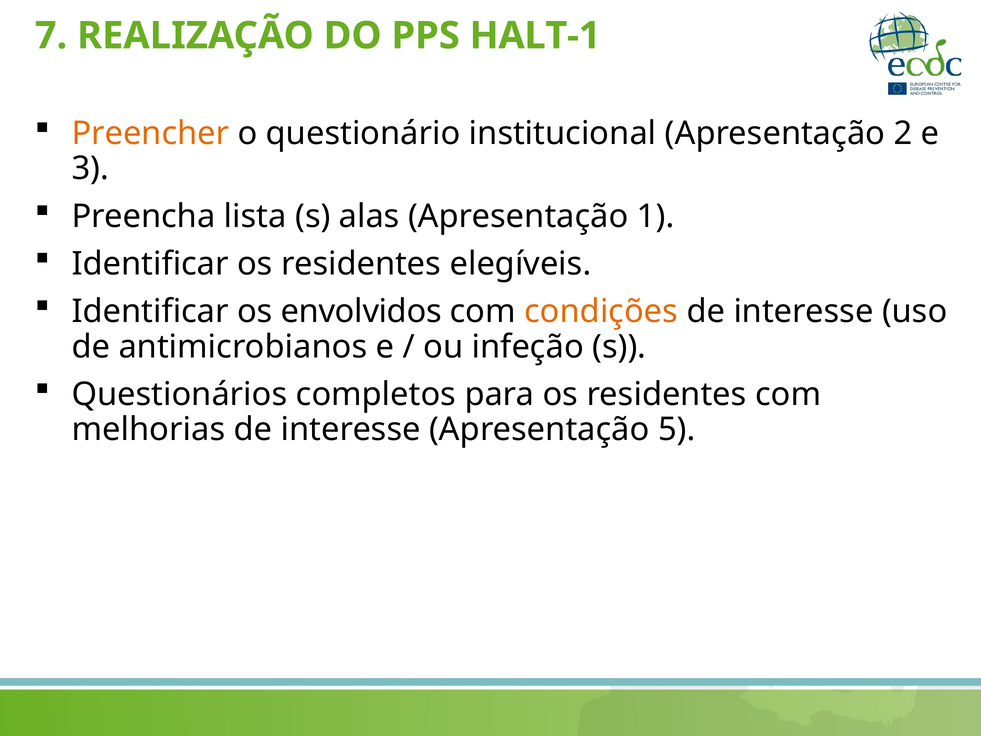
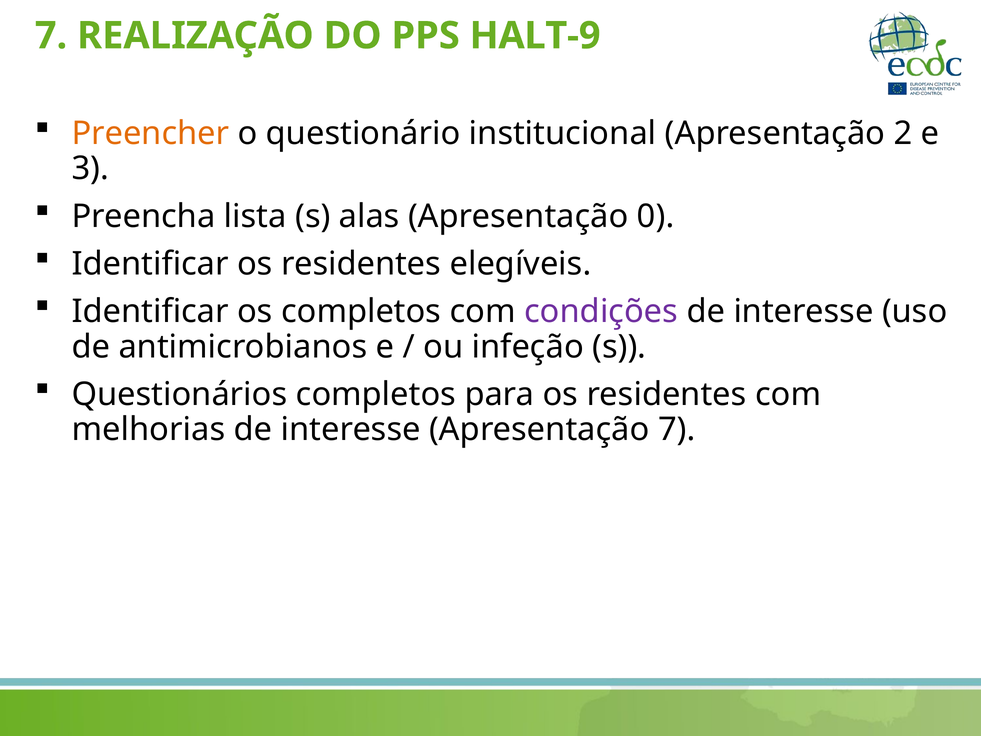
HALT-1: HALT-1 -> HALT-9 (535, 36)
1: 1 -> 0 (656, 216)
os envolvidos: envolvidos -> completos (361, 311)
condições colour: orange -> purple (601, 311)
Apresentação 5: 5 -> 7 (677, 430)
